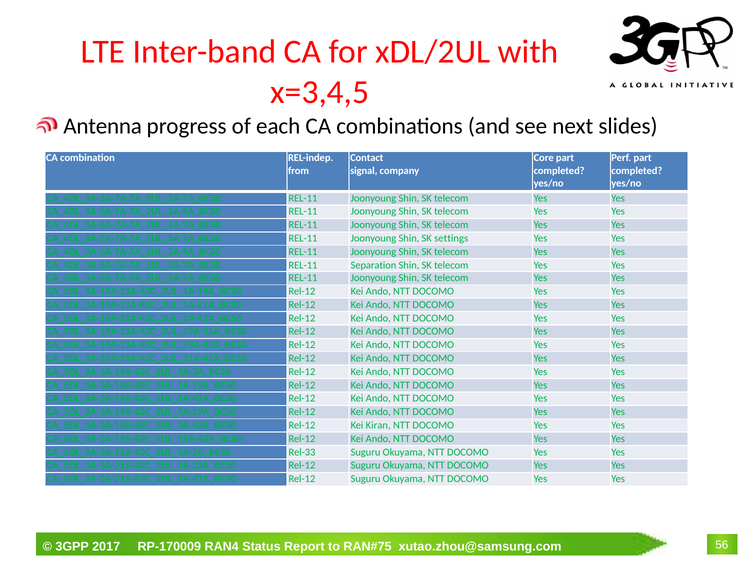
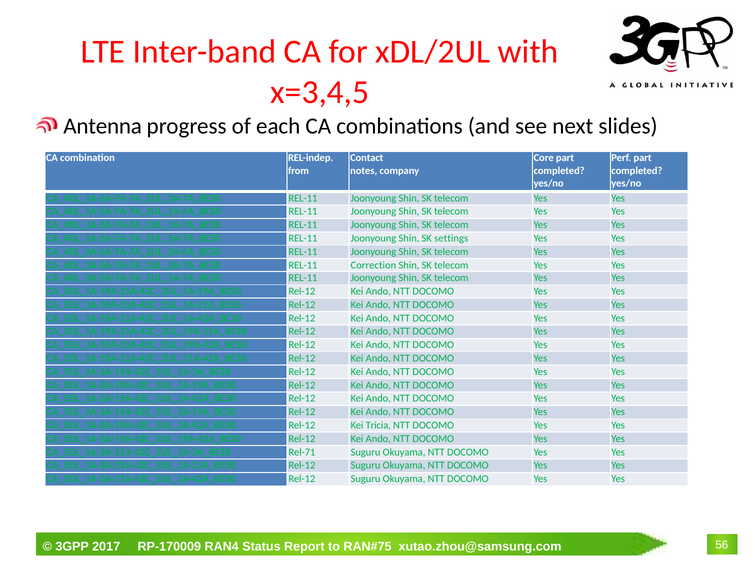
signal: signal -> notes (364, 171)
Separation: Separation -> Correction (373, 265)
Kiran: Kiran -> Tricia (378, 425)
Rel-33: Rel-33 -> Rel-71 (302, 452)
